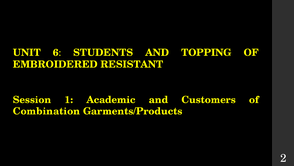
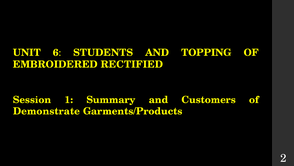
RESISTANT: RESISTANT -> RECTIFIED (132, 64)
Academic: Academic -> Summary (111, 99)
Combination: Combination -> Demonstrate (46, 111)
